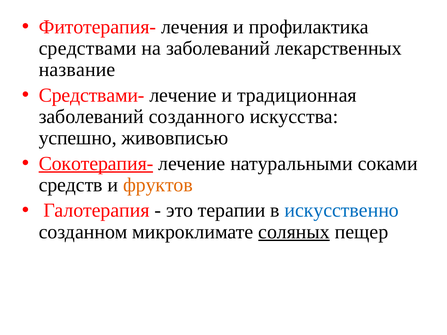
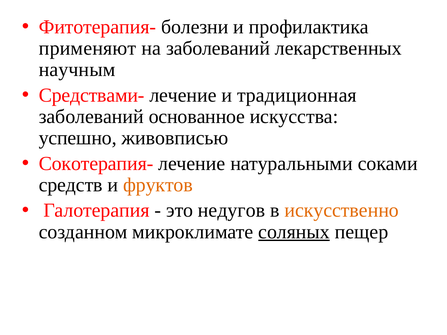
лечения: лечения -> болезни (195, 27)
средствами: средствами -> применяют (88, 48)
название: название -> научным (77, 70)
созданного: созданного -> основанное (197, 117)
Сокотерапия- underline: present -> none (96, 164)
терапии: терапии -> недугов (232, 211)
искусственно colour: blue -> orange (342, 211)
